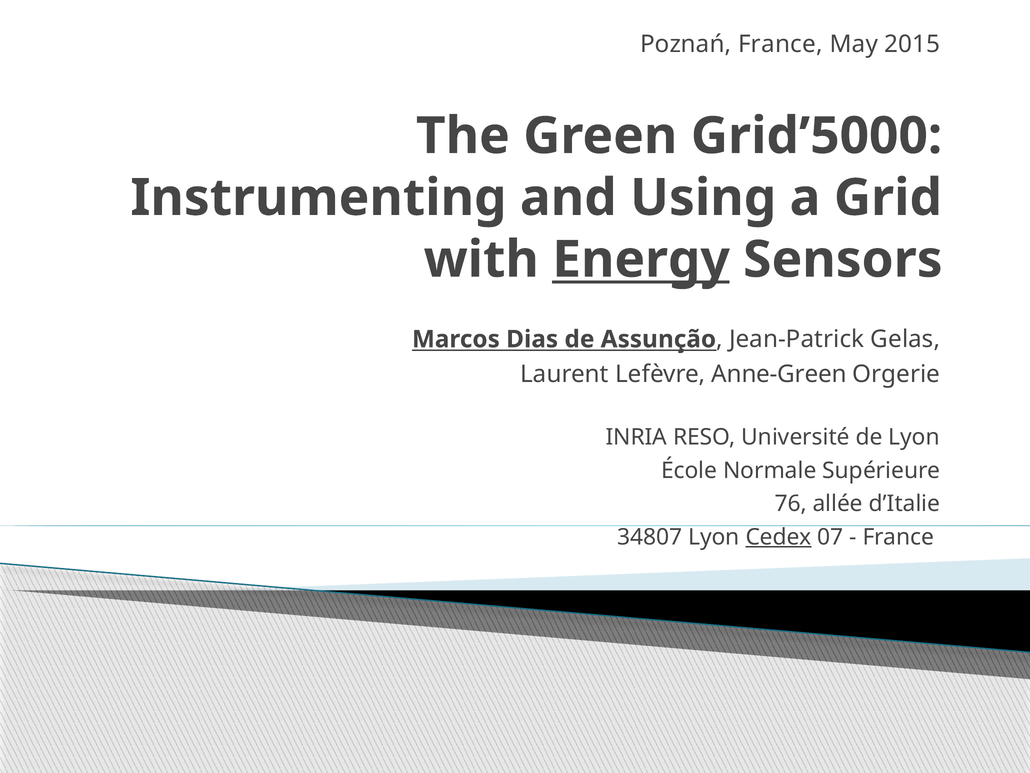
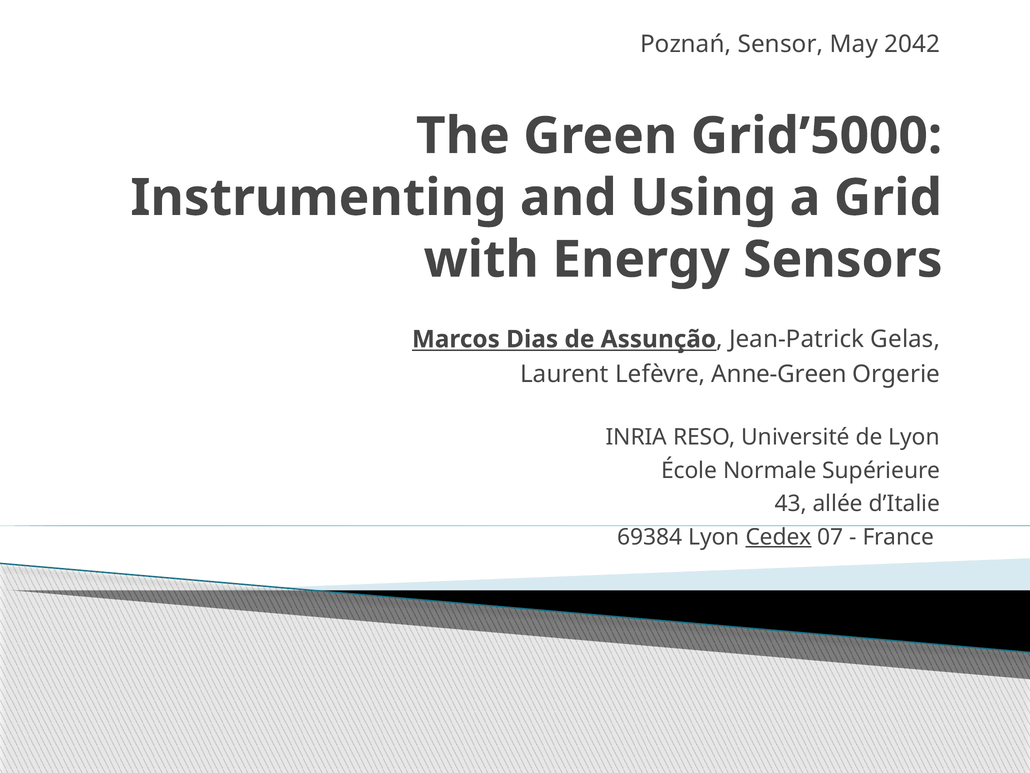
Poznań France: France -> Sensor (780, 44)
2015: 2015 -> 2042 (912, 44)
Energy underline: present -> none (641, 260)
76: 76 -> 43 (791, 503)
34807: 34807 -> 69384 (650, 537)
